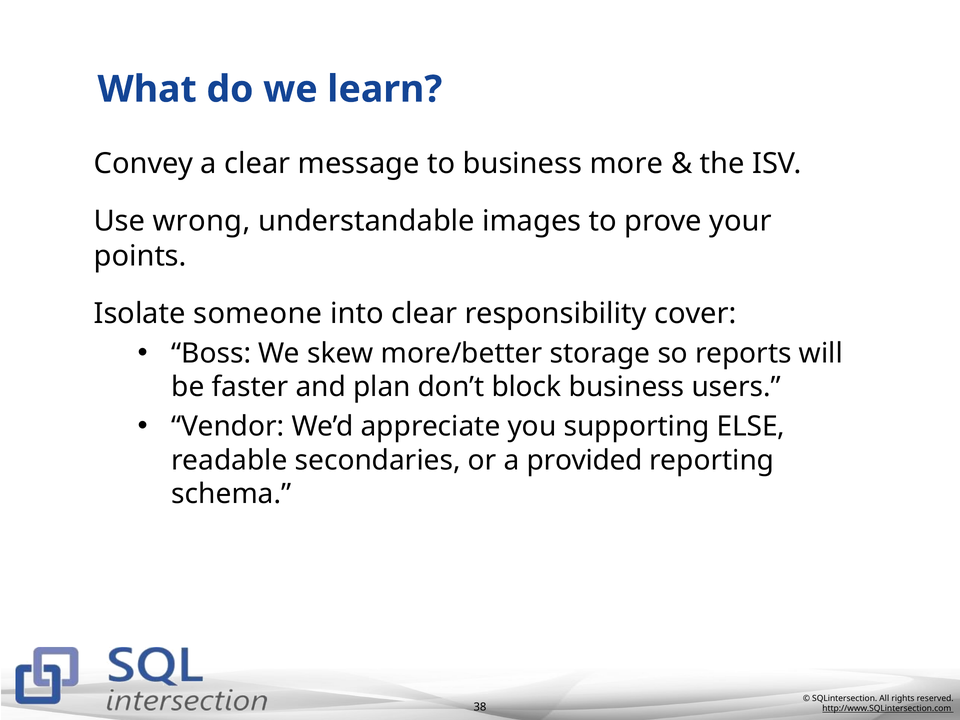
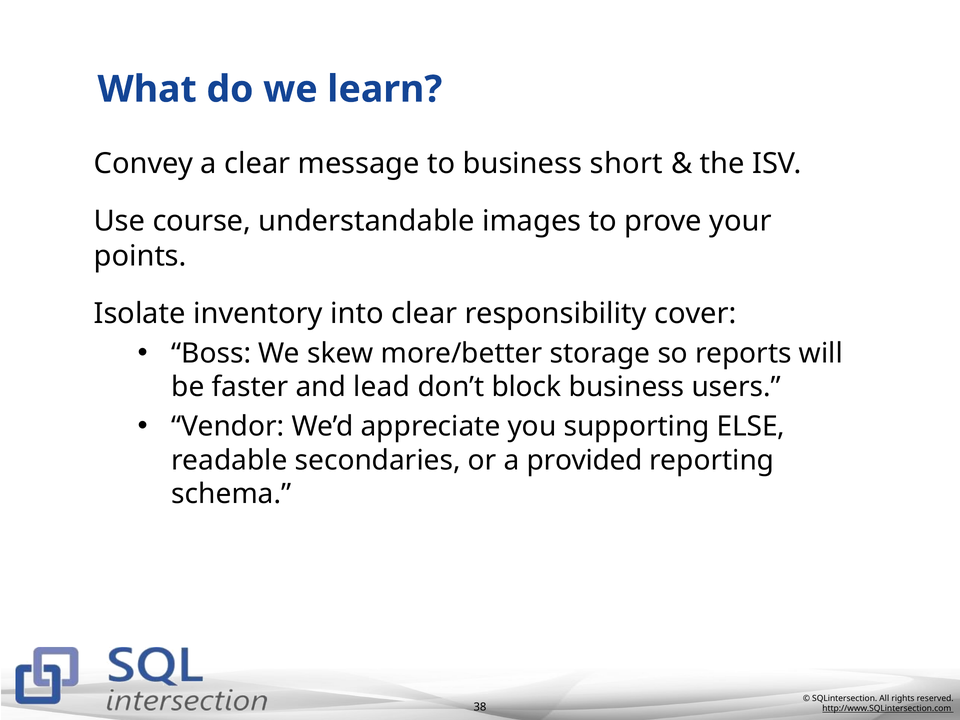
more: more -> short (626, 164)
wrong: wrong -> course (202, 221)
someone: someone -> inventory (258, 314)
plan: plan -> lead (382, 387)
